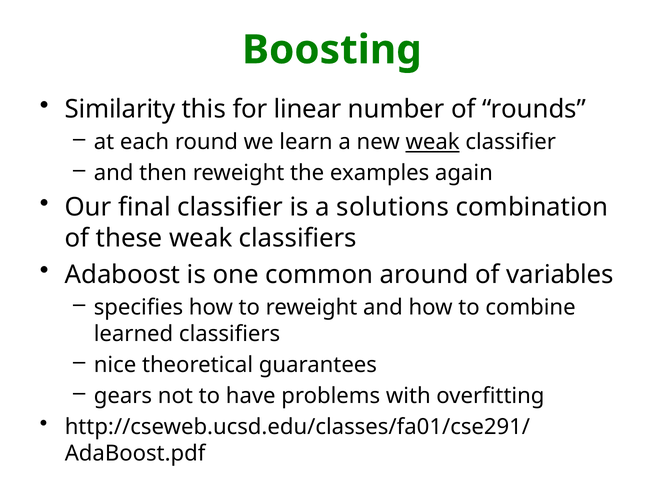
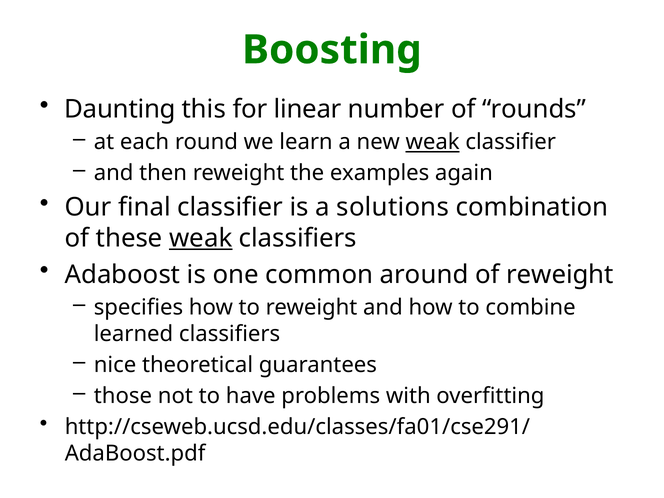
Similarity: Similarity -> Daunting (120, 109)
weak underline: none -> present (201, 238)
of variables: variables -> reweight (560, 274)
gears: gears -> those (123, 396)
